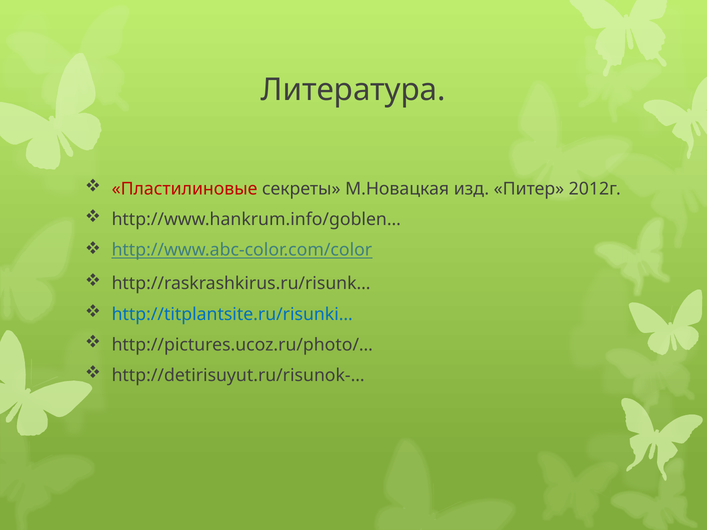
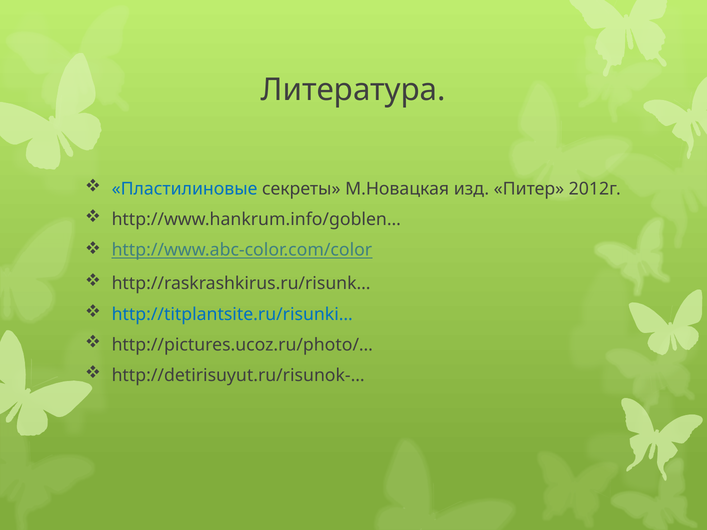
Пластилиновые colour: red -> blue (185, 189)
